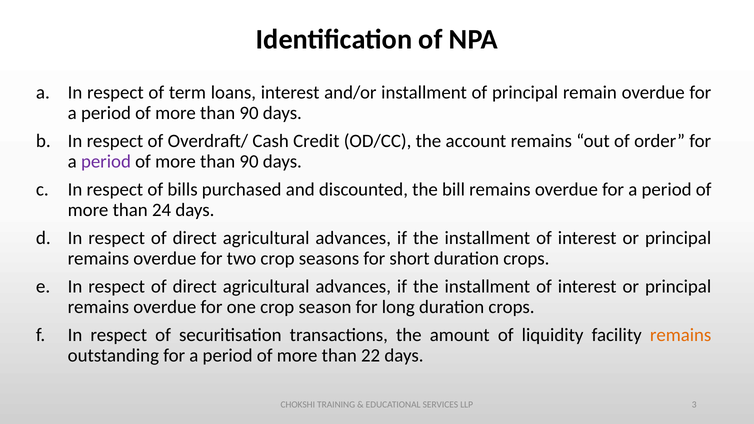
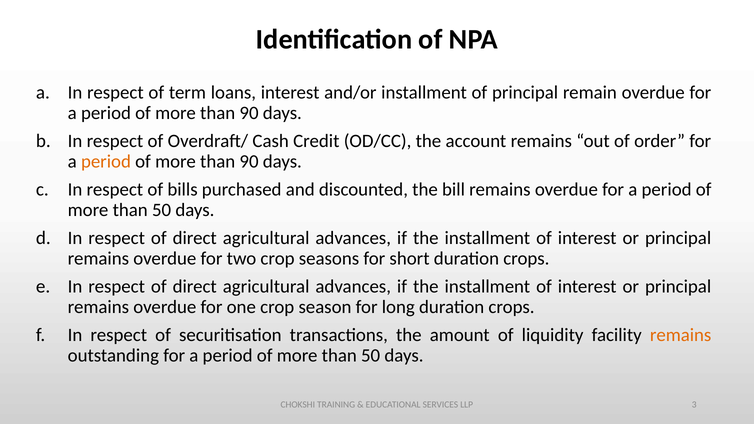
period colour: purple -> orange (106, 161)
24: 24 -> 50 (162, 210)
22: 22 -> 50 (371, 356)
